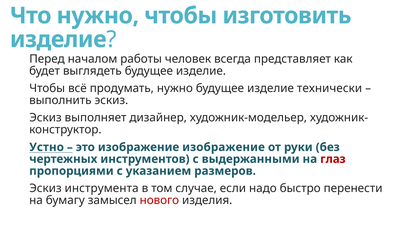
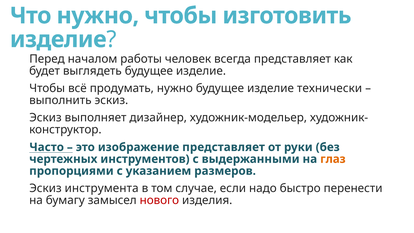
Устно: Устно -> Часто (47, 147)
изображение изображение: изображение -> представляет (224, 147)
глаз colour: red -> orange (333, 159)
